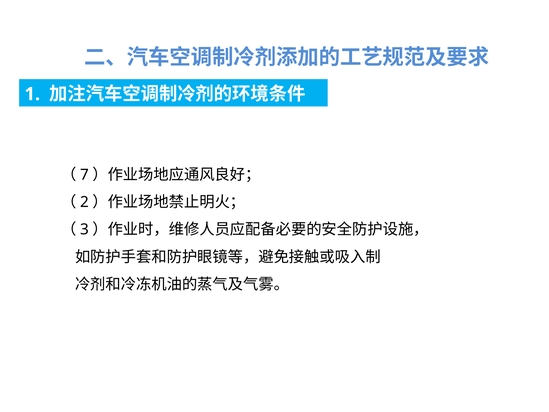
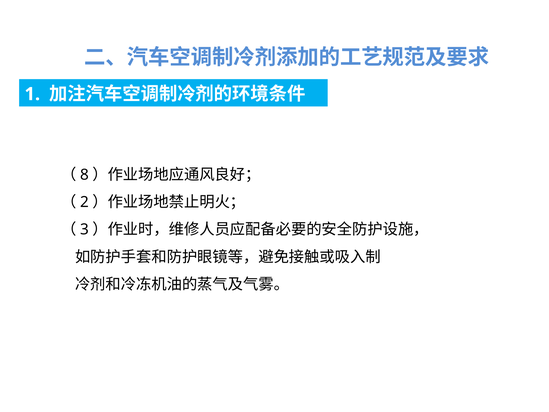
7: 7 -> 8 (84, 175)
